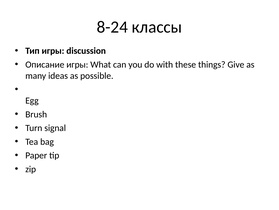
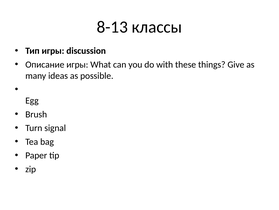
8-24: 8-24 -> 8-13 (112, 27)
